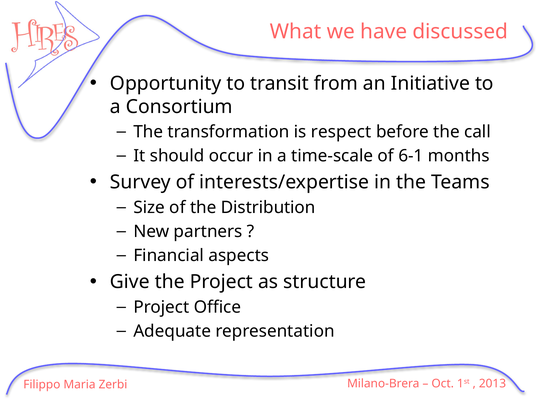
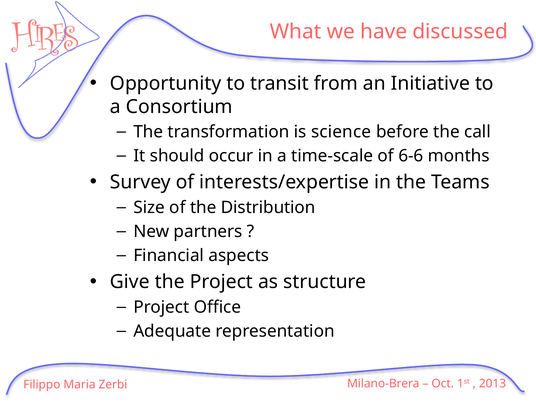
respect: respect -> science (341, 132)
6-1: 6-1 -> 6-6 (411, 156)
